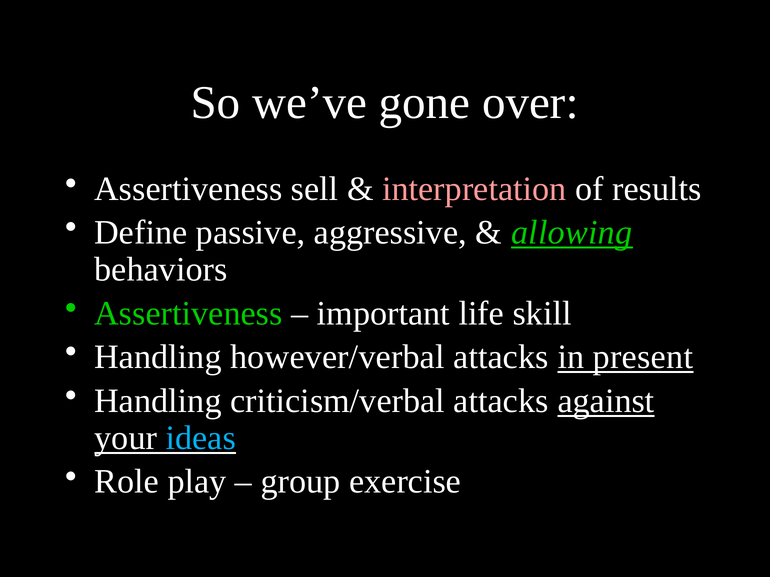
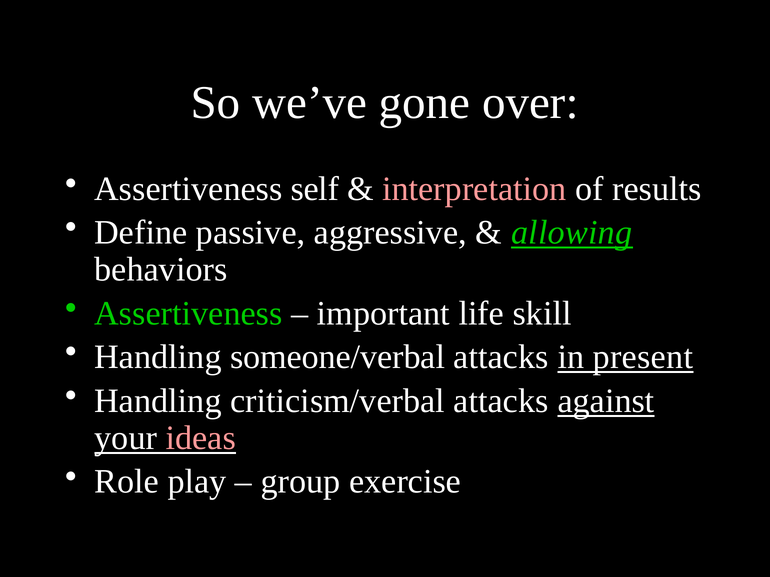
sell: sell -> self (315, 189)
however/verbal: however/verbal -> someone/verbal (338, 357)
ideas colour: light blue -> pink (201, 438)
